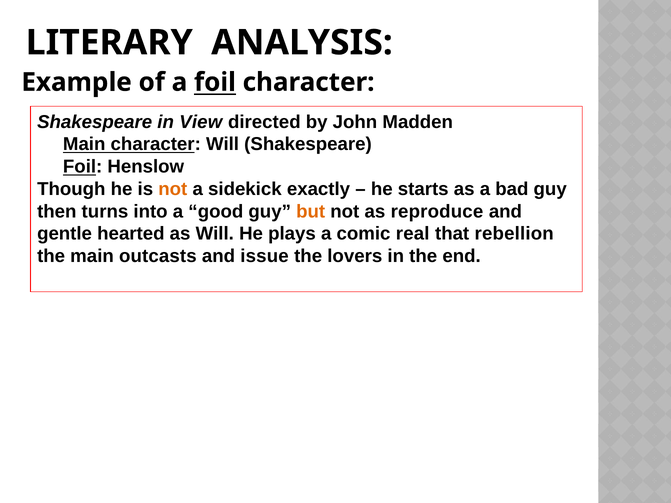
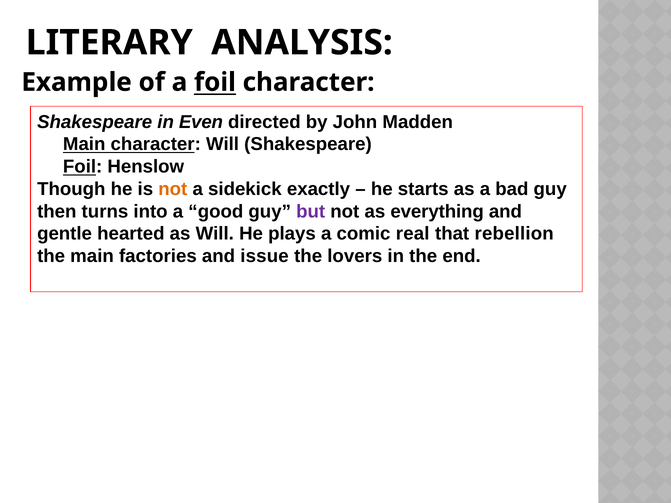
View: View -> Even (201, 122)
but colour: orange -> purple (311, 212)
reproduce: reproduce -> everything (437, 212)
outcasts: outcasts -> factories (158, 256)
